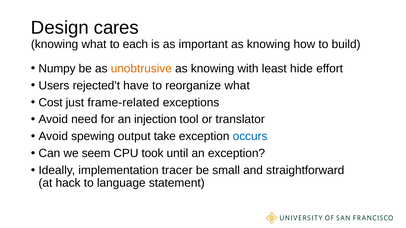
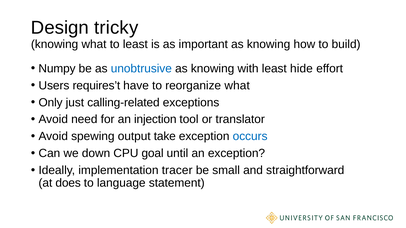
cares: cares -> tricky (116, 28)
to each: each -> least (135, 44)
unobtrusive colour: orange -> blue (141, 69)
rejected’t: rejected’t -> requires’t (96, 86)
Cost: Cost -> Only (51, 103)
frame-related: frame-related -> calling-related (123, 103)
seem: seem -> down (96, 154)
took: took -> goal (153, 154)
hack: hack -> does (68, 183)
